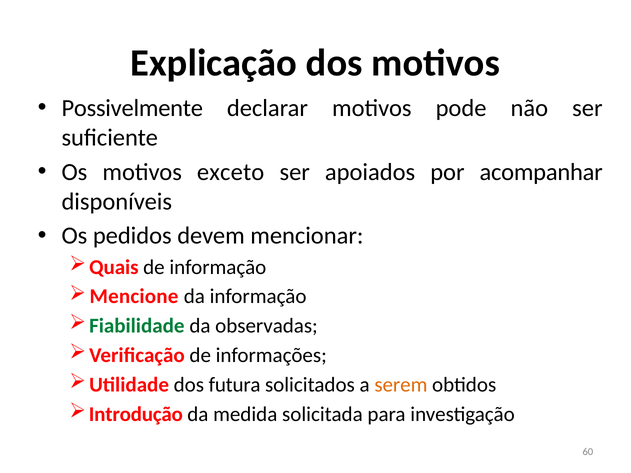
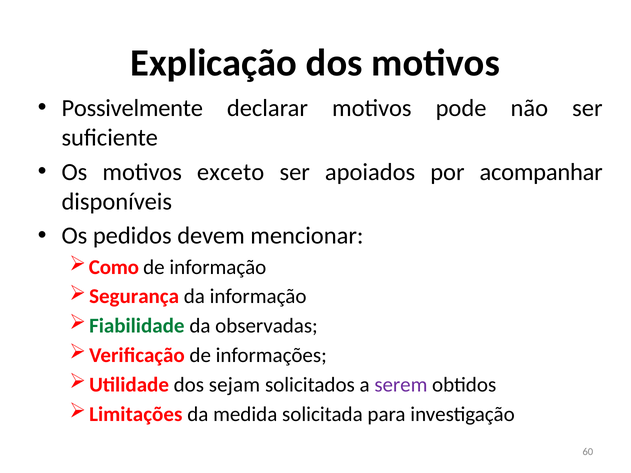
Quais: Quais -> Como (114, 267)
Mencione: Mencione -> Segurança (134, 297)
futura: futura -> sejam (234, 385)
serem colour: orange -> purple (401, 385)
Introdução: Introdução -> Limitações (136, 414)
